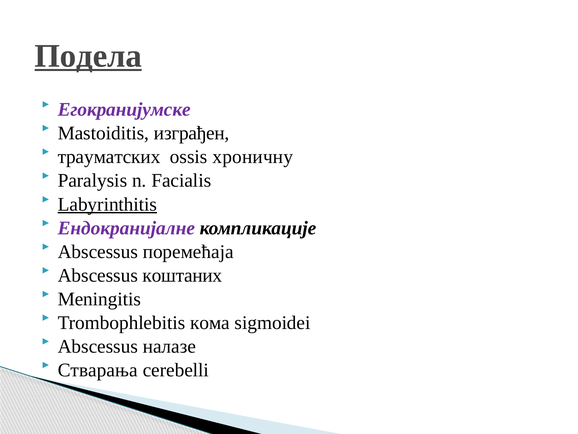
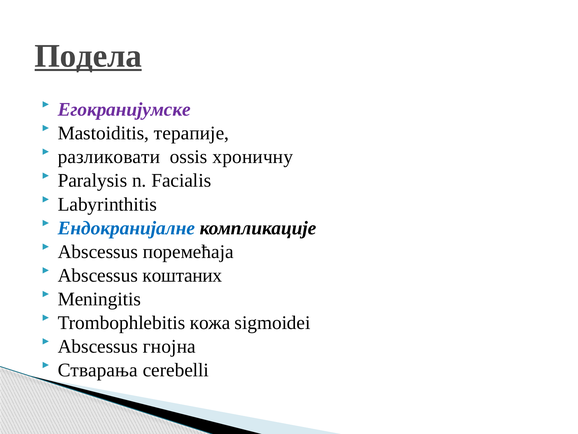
изграђен: изграђен -> терапије (192, 133)
трауматских: трауматских -> разликовати (109, 157)
Labyrinthitis underline: present -> none (107, 204)
Ендокранијалне colour: purple -> blue (126, 228)
кома: кома -> кожа (210, 322)
налазе: налазе -> гнојна (169, 346)
